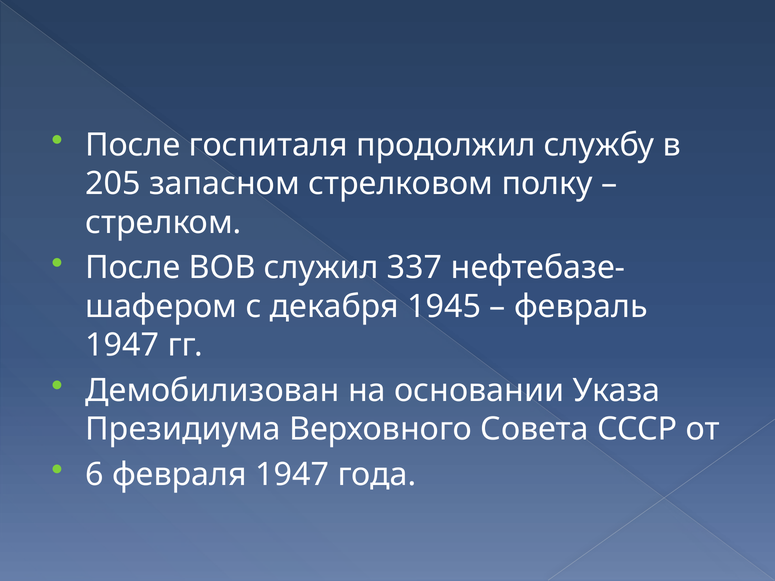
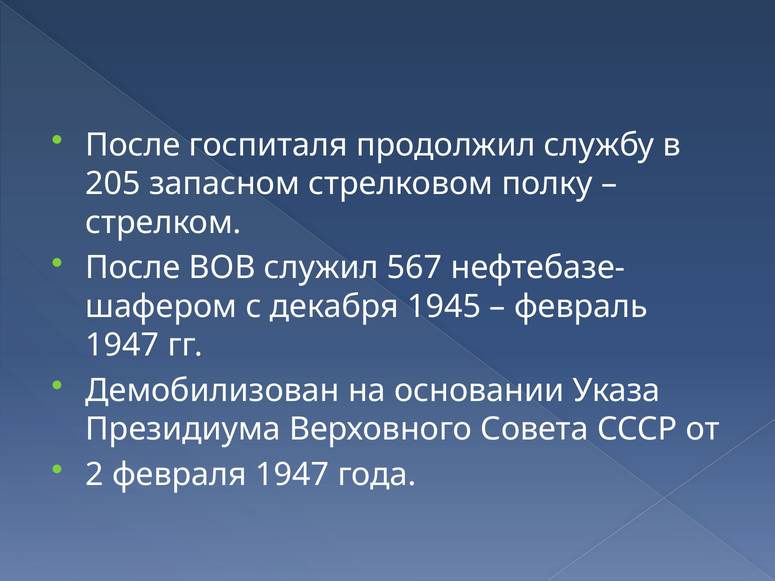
337: 337 -> 567 (415, 268)
6: 6 -> 2 (94, 475)
